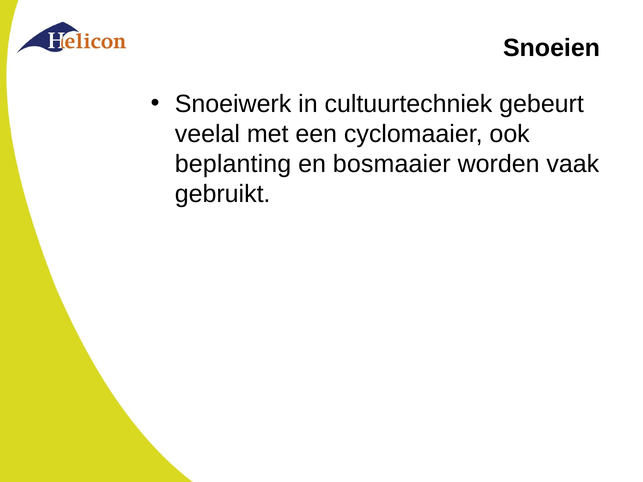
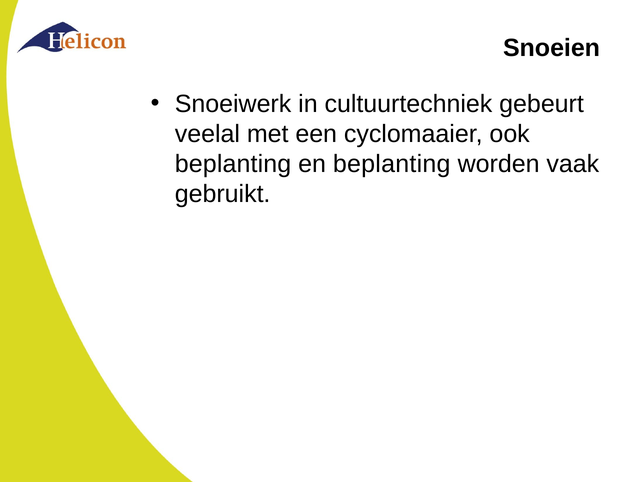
en bosmaaier: bosmaaier -> beplanting (392, 164)
